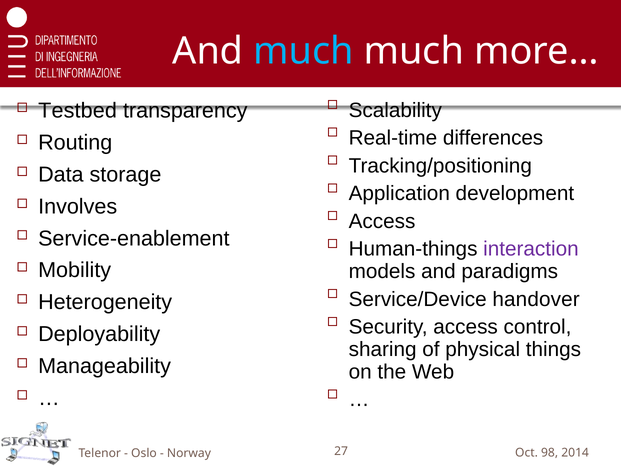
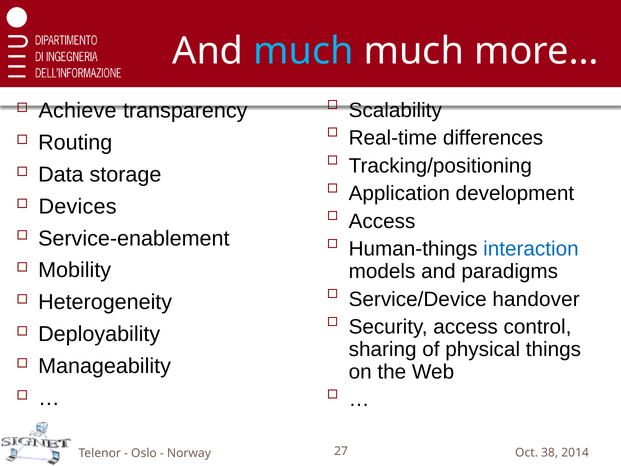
Testbed: Testbed -> Achieve (78, 111)
Involves: Involves -> Devices (78, 206)
interaction colour: purple -> blue (531, 249)
98: 98 -> 38 (550, 453)
